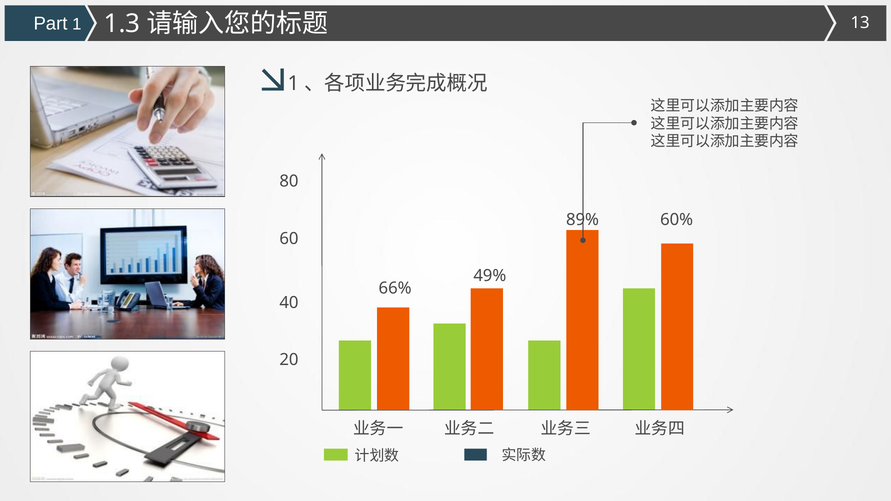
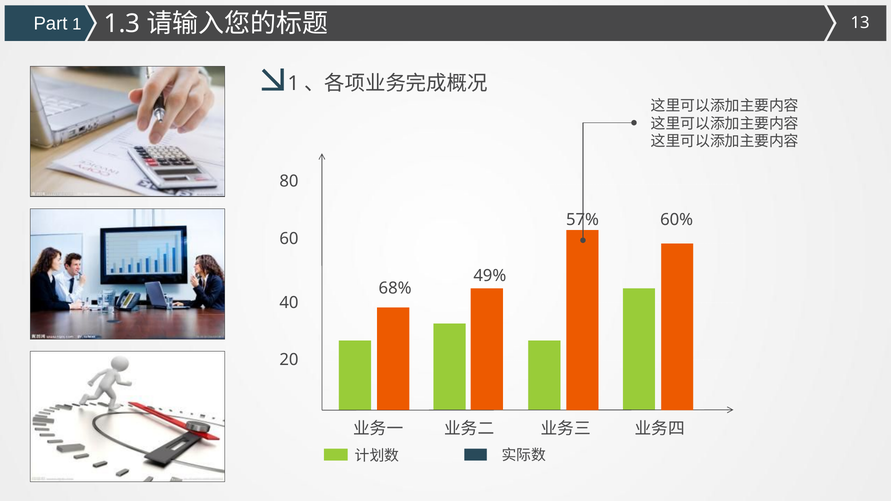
89%: 89% -> 57% (582, 220)
66%: 66% -> 68% (395, 288)
